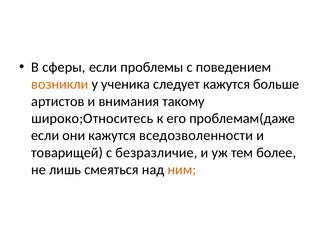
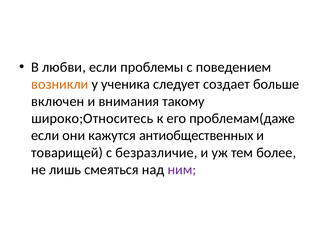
сферы: сферы -> любви (64, 67)
следует кажутся: кажутся -> создает (227, 84)
артистов: артистов -> включен (58, 101)
вседозволенности: вседозволенности -> антиобщественных (196, 135)
ним colour: orange -> purple (182, 170)
